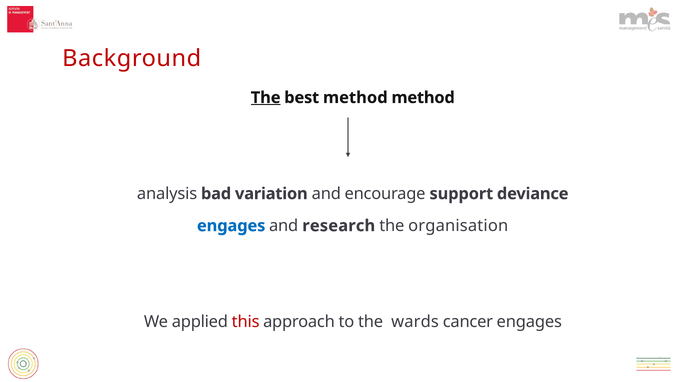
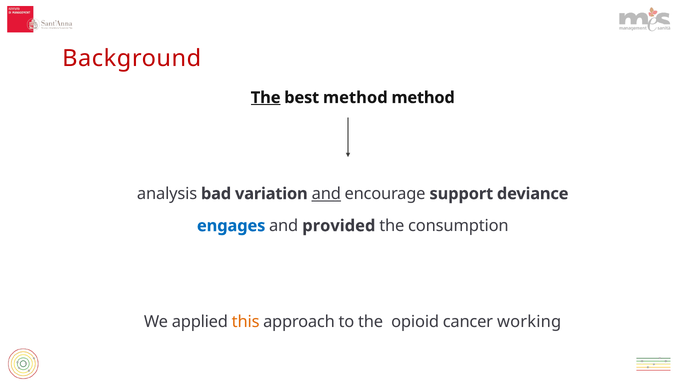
and underline: none -> present (326, 194)
research: research -> provided (339, 226)
organisation: organisation -> consumption (458, 226)
this colour: red -> orange (246, 322)
wards: wards -> opioid (415, 322)
cancer engages: engages -> working (529, 322)
